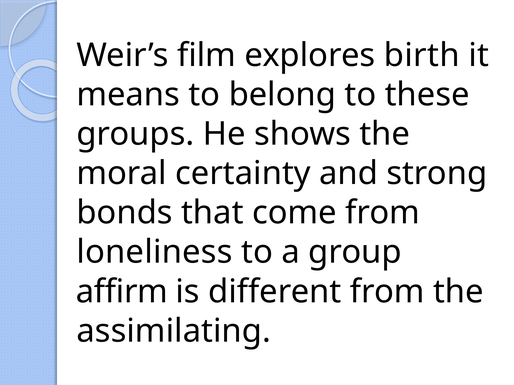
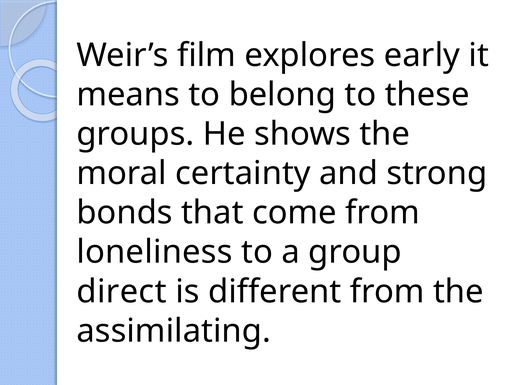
birth: birth -> early (422, 55)
affirm: affirm -> direct (122, 292)
